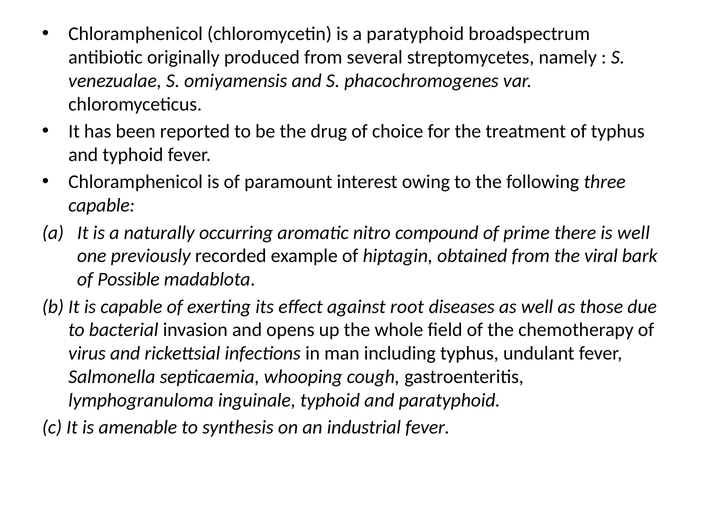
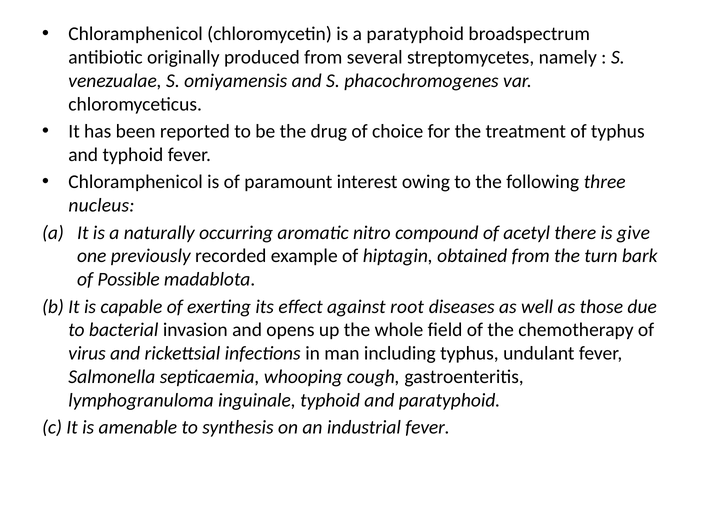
capable: capable -> nucleus (101, 206)
prime: prime -> acetyl (527, 233)
is well: well -> give (634, 233)
viral: viral -> turn (601, 256)
